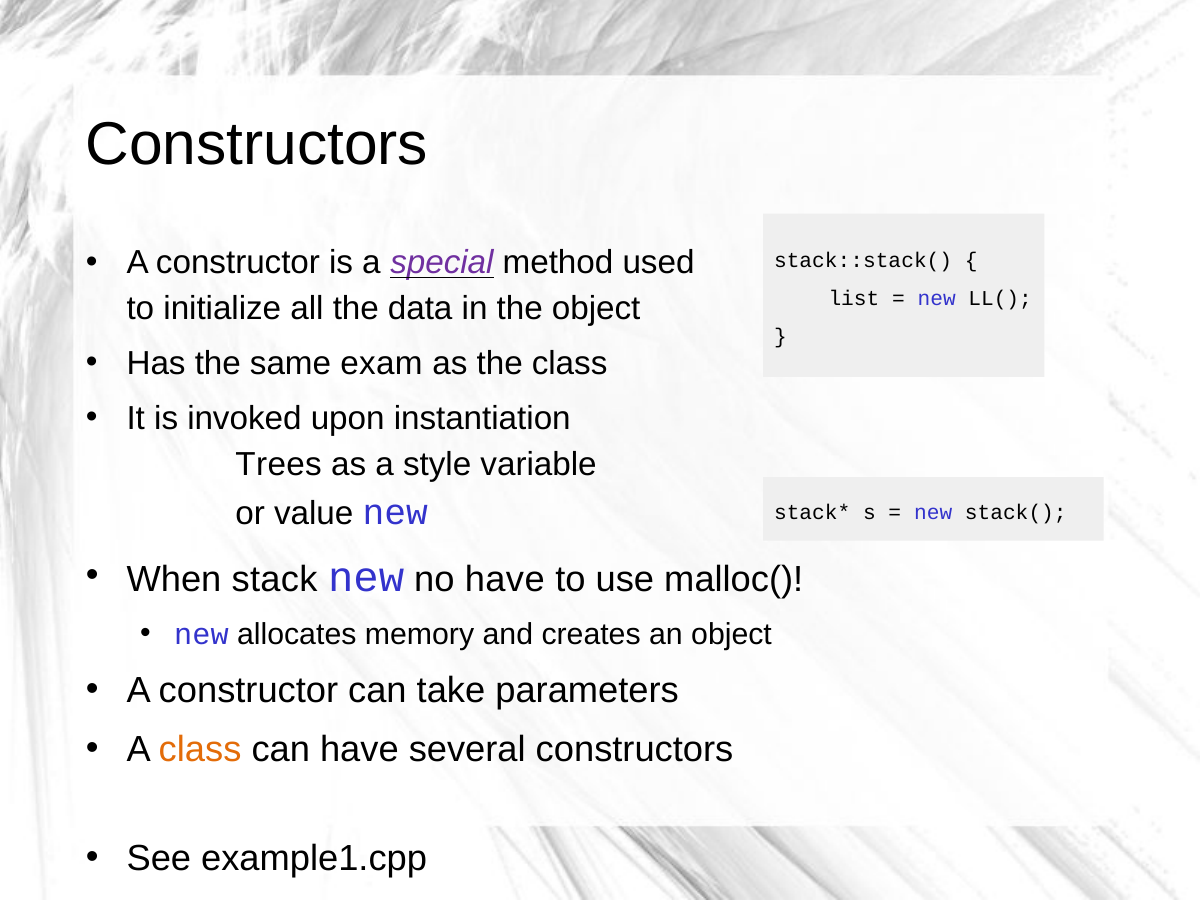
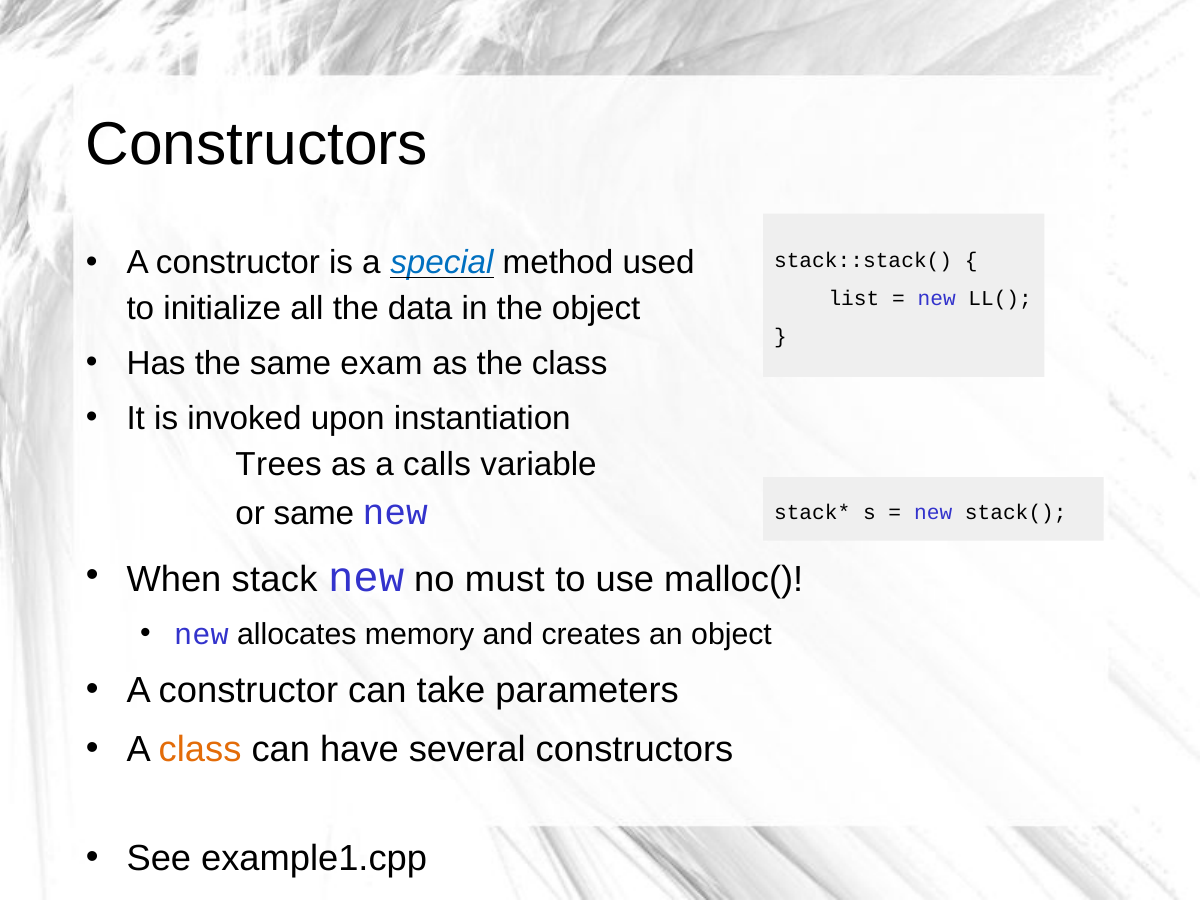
special colour: purple -> blue (442, 263)
style: style -> calls (437, 464)
or value: value -> same (314, 514)
no have: have -> must (505, 579)
